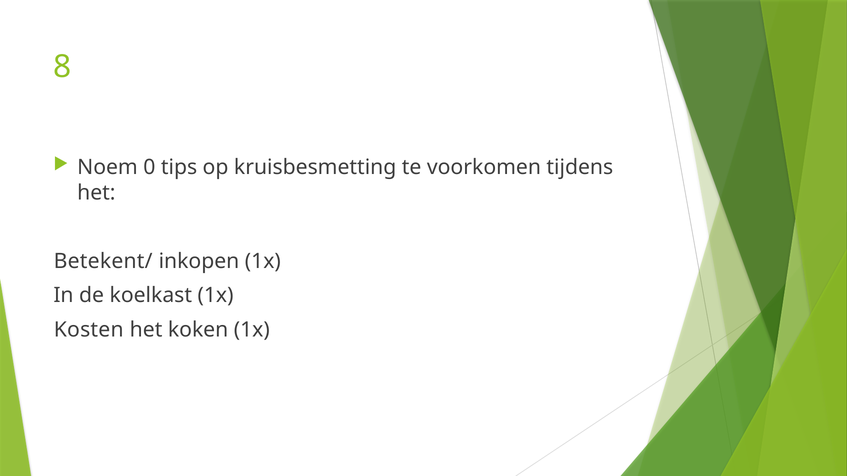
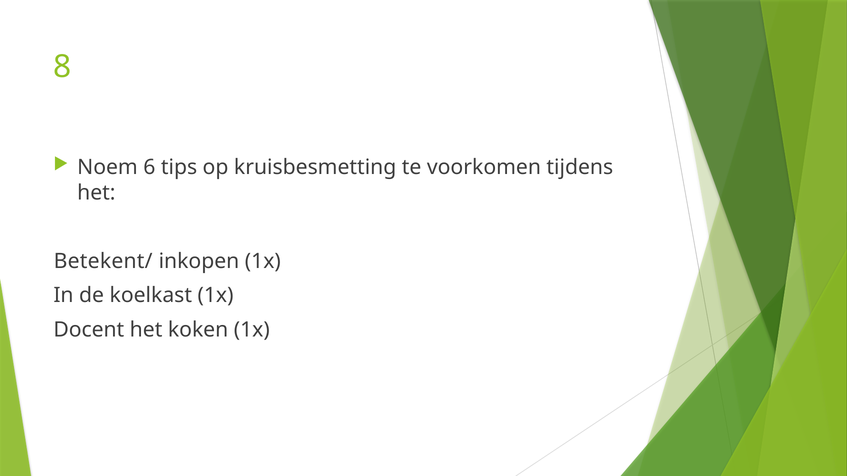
0: 0 -> 6 (149, 167)
Kosten: Kosten -> Docent (89, 330)
